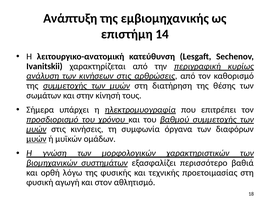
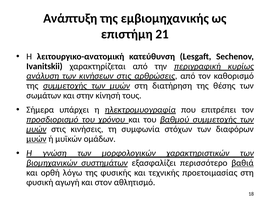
14: 14 -> 21 (162, 34)
όργανα: όργανα -> στόχων (178, 129)
βαθιά underline: none -> present (243, 163)
